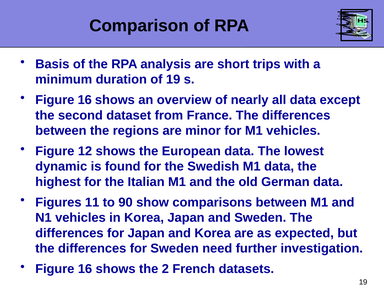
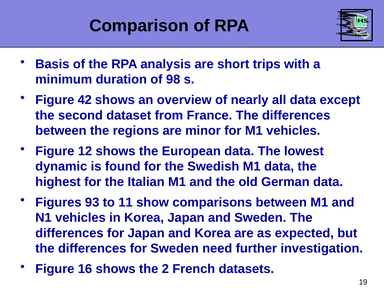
of 19: 19 -> 98 (173, 79)
16: 16 -> 42 (85, 100)
11: 11 -> 93 (92, 202)
90: 90 -> 11 (126, 202)
